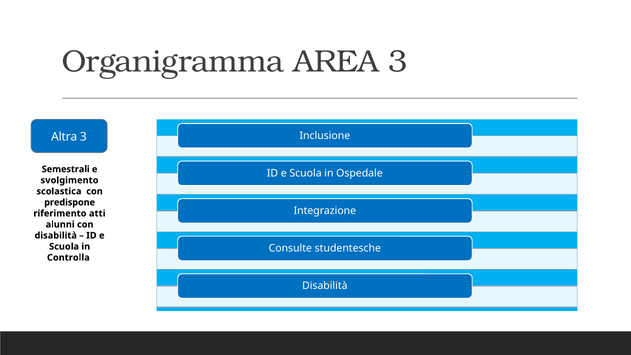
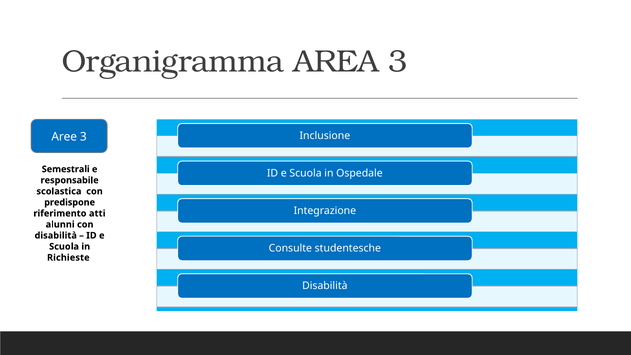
Altra: Altra -> Aree (64, 137)
svolgimento: svolgimento -> responsabile (70, 180)
Controlla: Controlla -> Richieste (68, 258)
